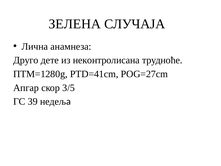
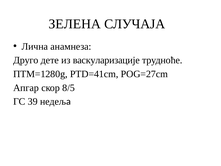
неконтролисана: неконтролисана -> васкуларизације (106, 60)
3/5: 3/5 -> 8/5 (69, 88)
